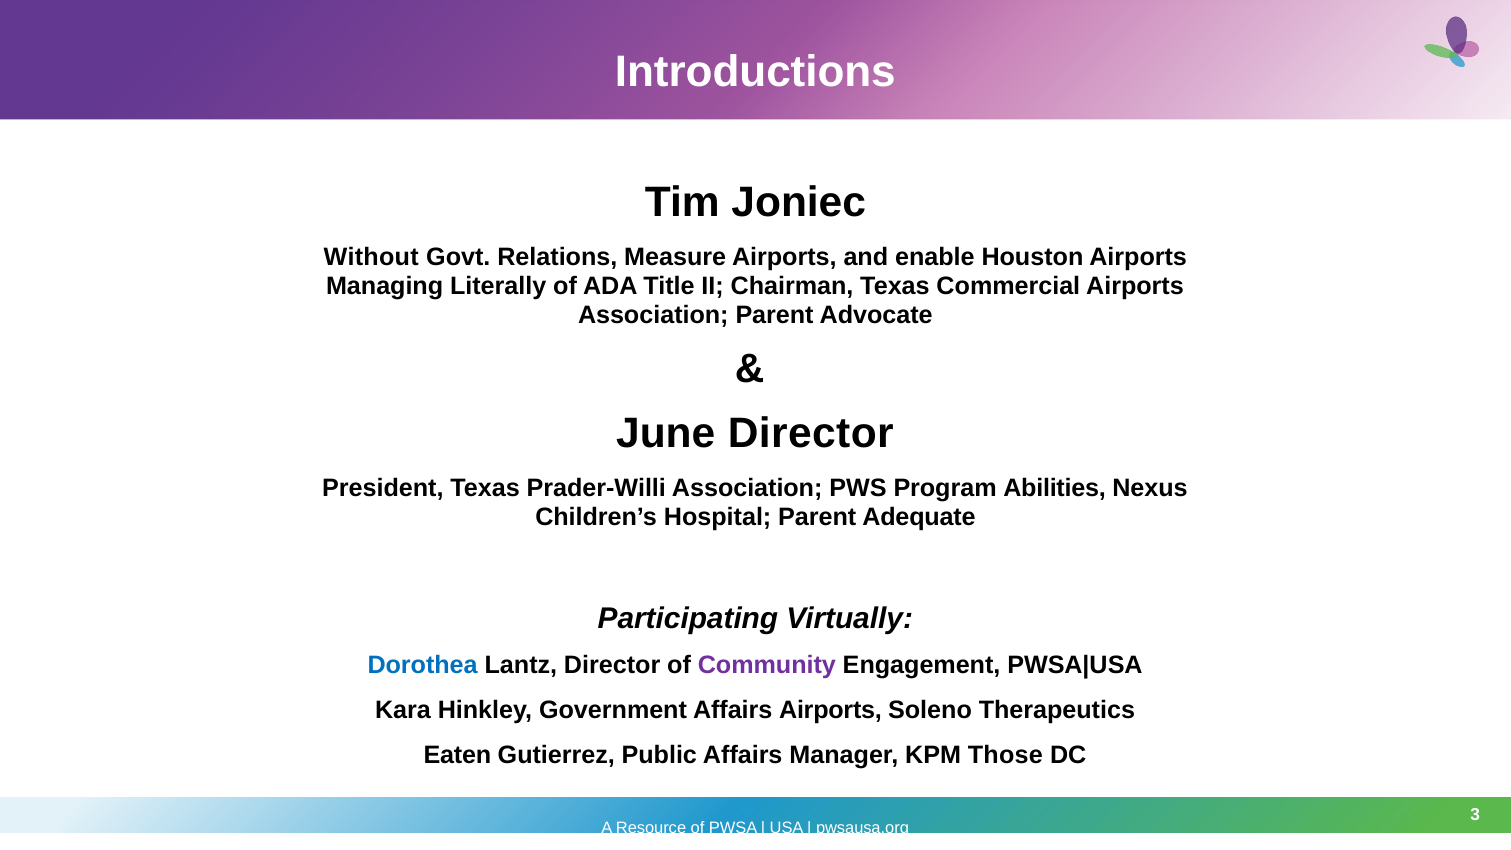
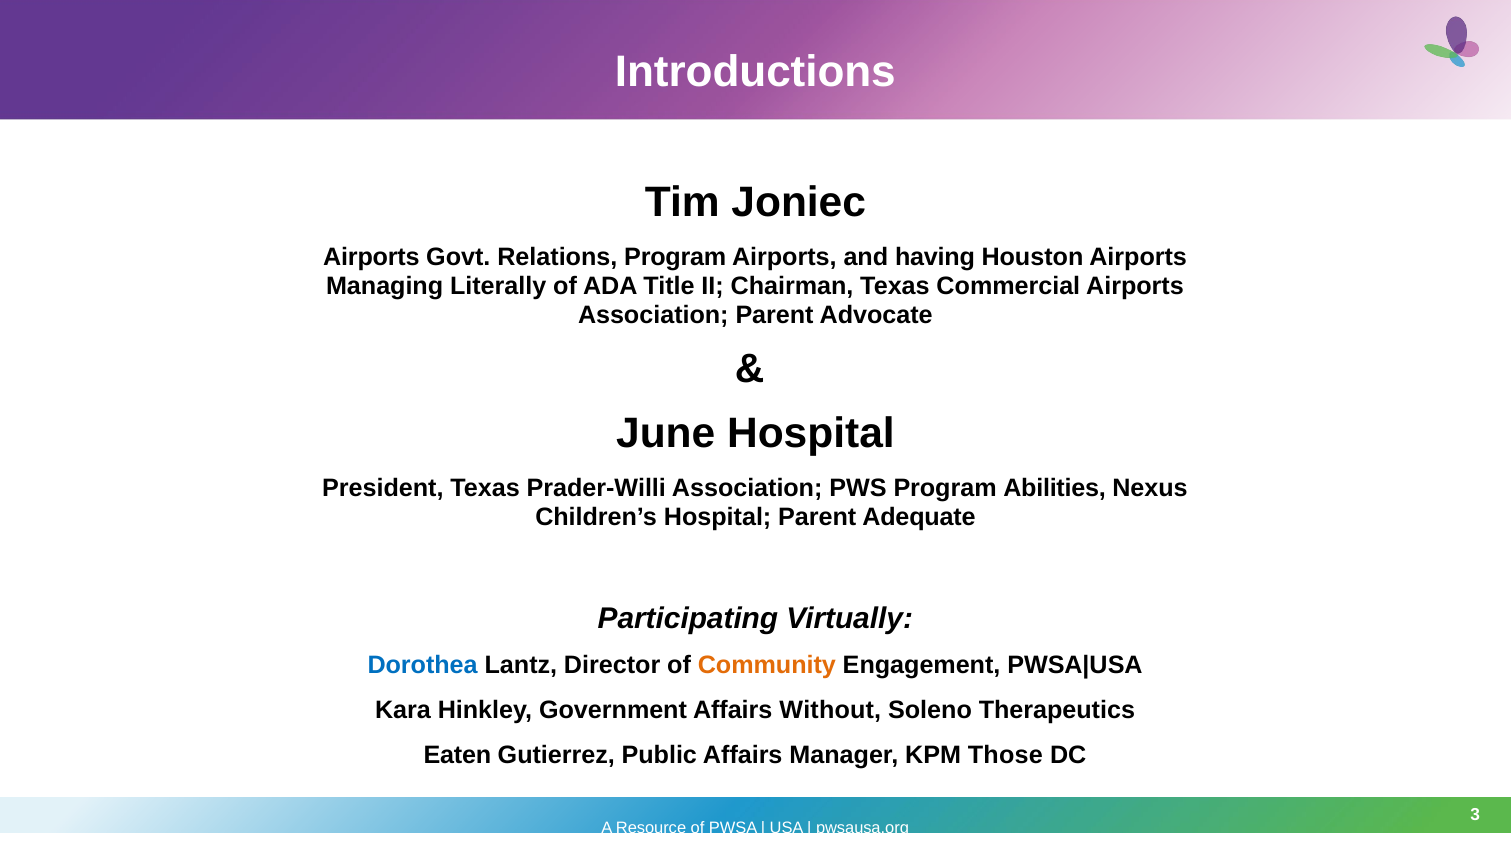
Without: Without -> Airports (371, 257)
Relations Measure: Measure -> Program (675, 257)
enable: enable -> having (935, 257)
June Director: Director -> Hospital (811, 433)
Community colour: purple -> orange (767, 666)
Affairs Airports: Airports -> Without (830, 710)
